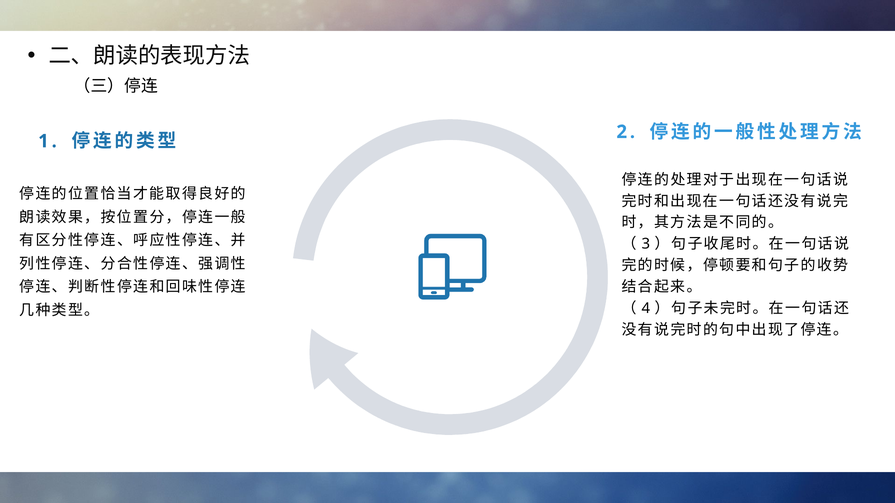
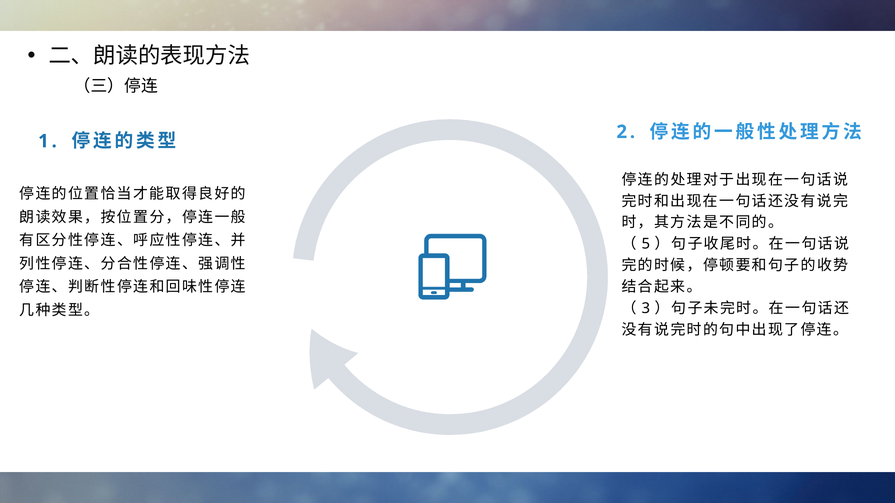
3: 3 -> 5 (646, 244)
4: 4 -> 3 (646, 309)
